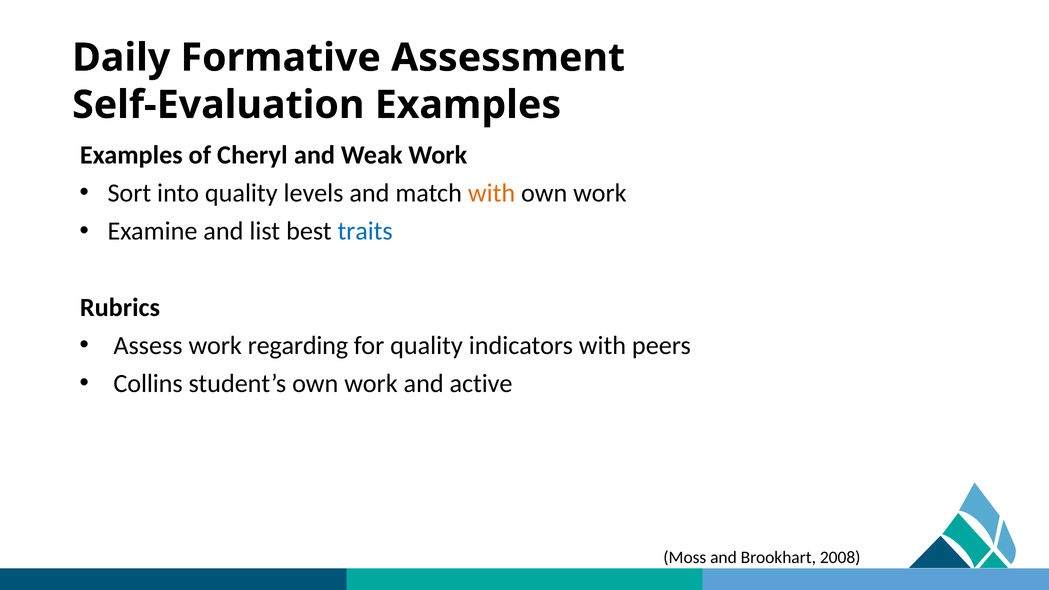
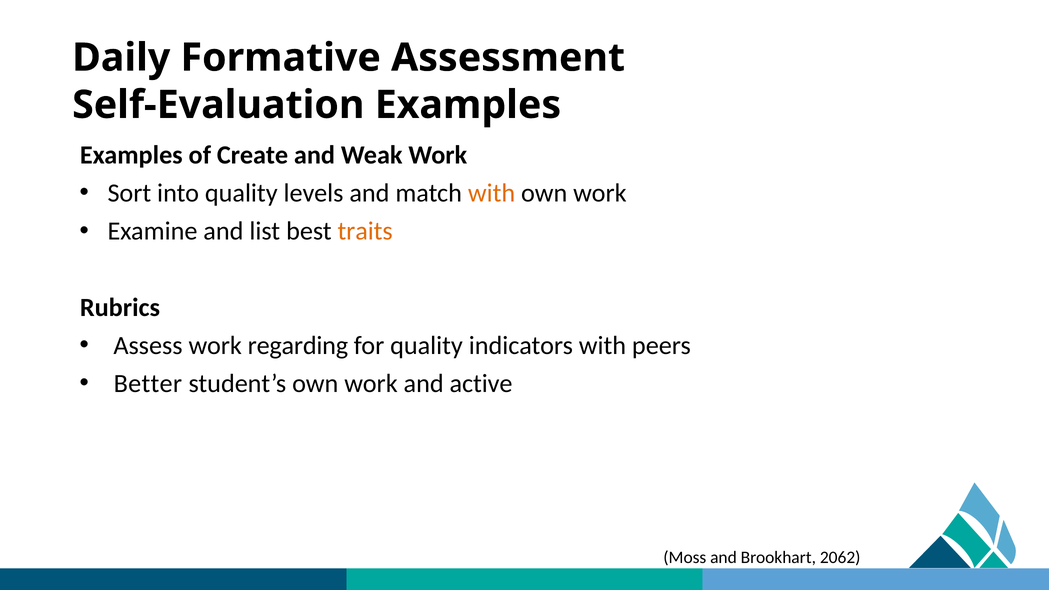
Cheryl: Cheryl -> Create (253, 155)
traits colour: blue -> orange (365, 231)
Collins: Collins -> Better (148, 383)
2008: 2008 -> 2062 (840, 557)
